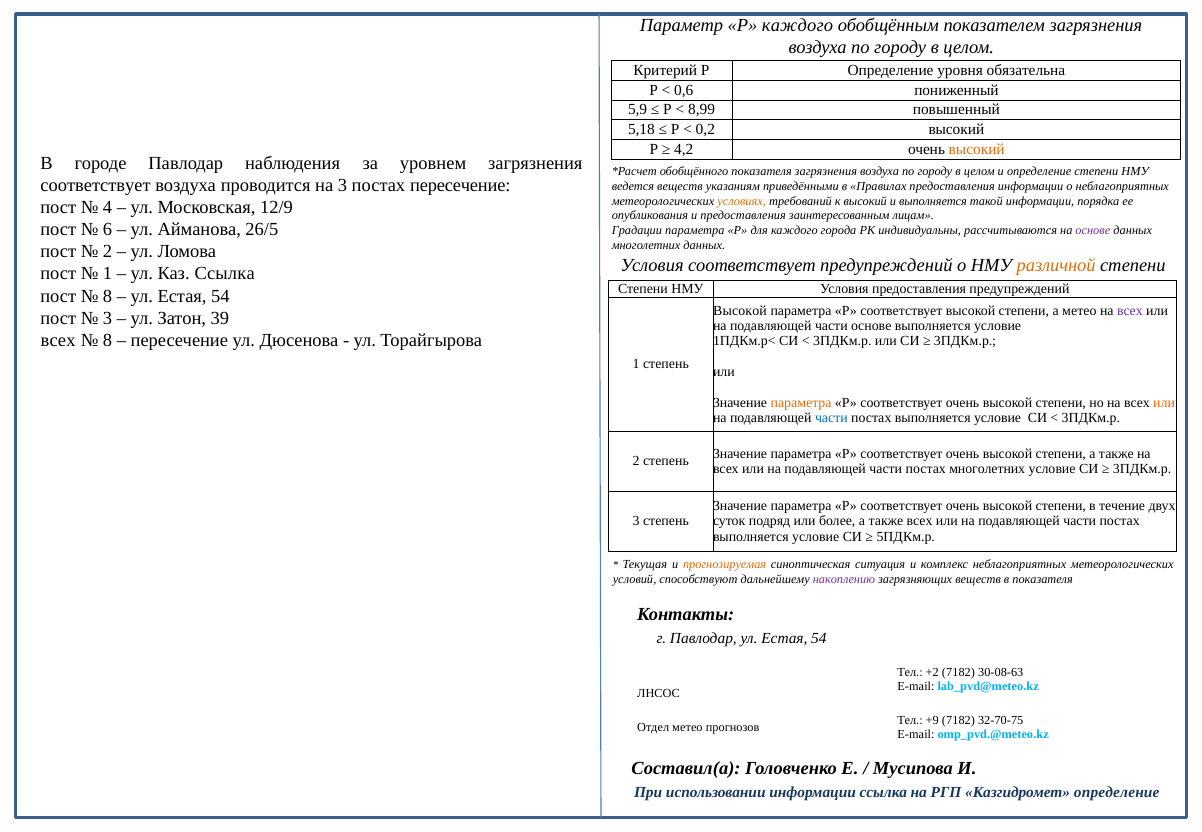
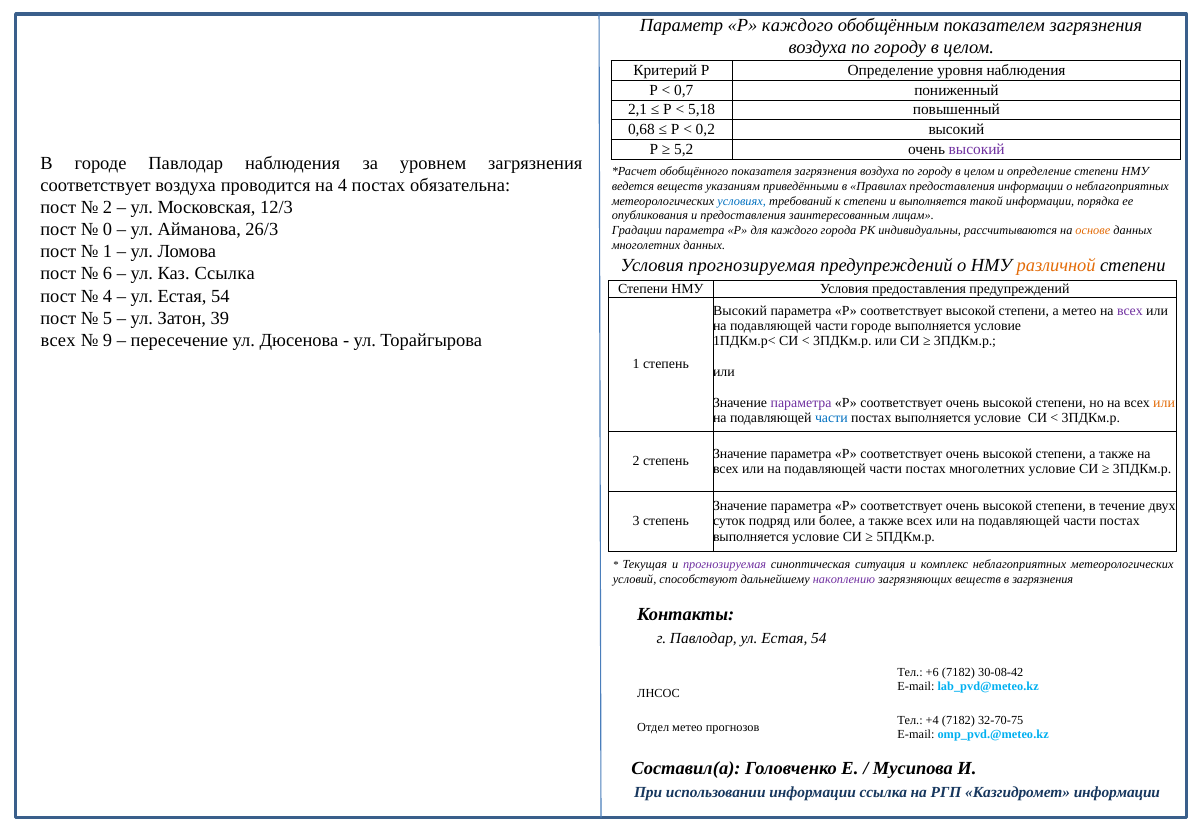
уровня обязательна: обязательна -> наблюдения (1026, 70)
0,6: 0,6 -> 0,7 (684, 90)
5,9: 5,9 -> 2,1 (638, 110)
8,99: 8,99 -> 5,18 (702, 110)
5,18: 5,18 -> 0,68 (641, 130)
4,2: 4,2 -> 5,2 (684, 149)
высокий colour: orange -> purple (977, 149)
на 3: 3 -> 4 (343, 185)
постах пересечение: пересечение -> обязательна (460, 185)
условиях colour: orange -> blue (742, 201)
к высокий: высокий -> степени (865, 201)
4: 4 -> 2 (108, 207)
12/9: 12/9 -> 12/3 (276, 207)
6: 6 -> 0 (108, 230)
26/5: 26/5 -> 26/3 (262, 230)
основе colour: purple -> orange (1093, 231)
2: 2 -> 1 (108, 252)
Условия соответствует: соответствует -> прогнозируемая (752, 265)
1: 1 -> 6 (108, 274)
8: 8 -> 4 (108, 296)
Высокой: Высокой -> Высокий (740, 311)
3: 3 -> 5 (108, 318)
части основе: основе -> городе (871, 326)
8: 8 -> 9 (108, 341)
параметра colour: orange -> purple (801, 403)
прогнозируемая colour: orange -> purple (725, 565)
в показателя: показателя -> загрязнения (1043, 579)
+2: +2 -> +6 (932, 673)
30-08-63: 30-08-63 -> 30-08-42 (1001, 673)
+9: +9 -> +4 (932, 721)
Казгидромет определение: определение -> информации (1117, 792)
